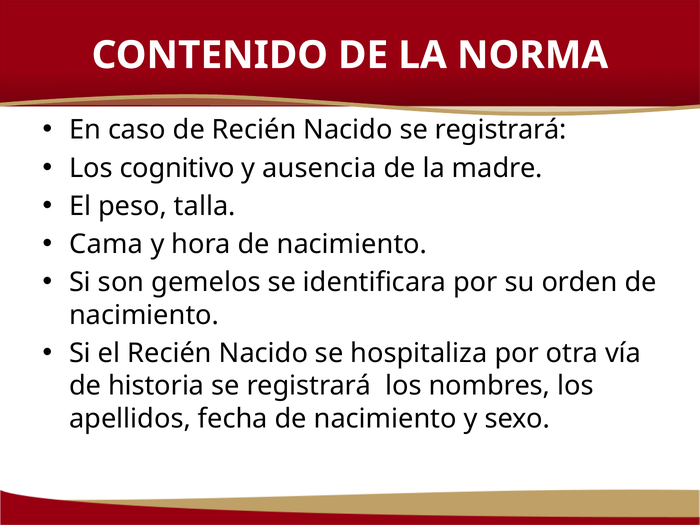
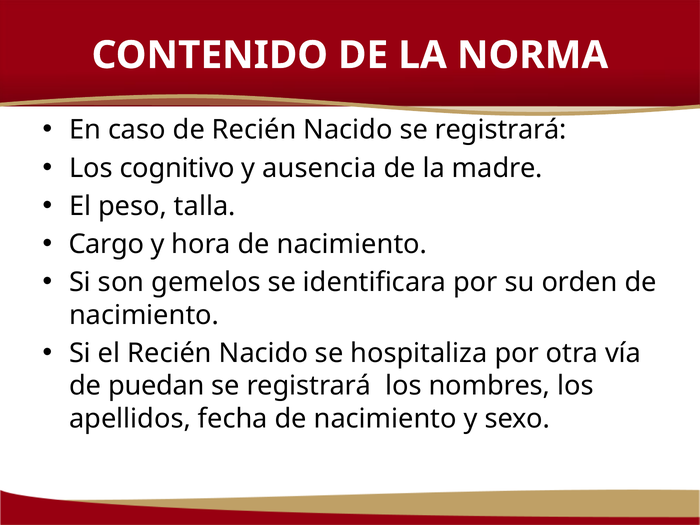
Cama: Cama -> Cargo (106, 244)
historia: historia -> puedan (156, 386)
